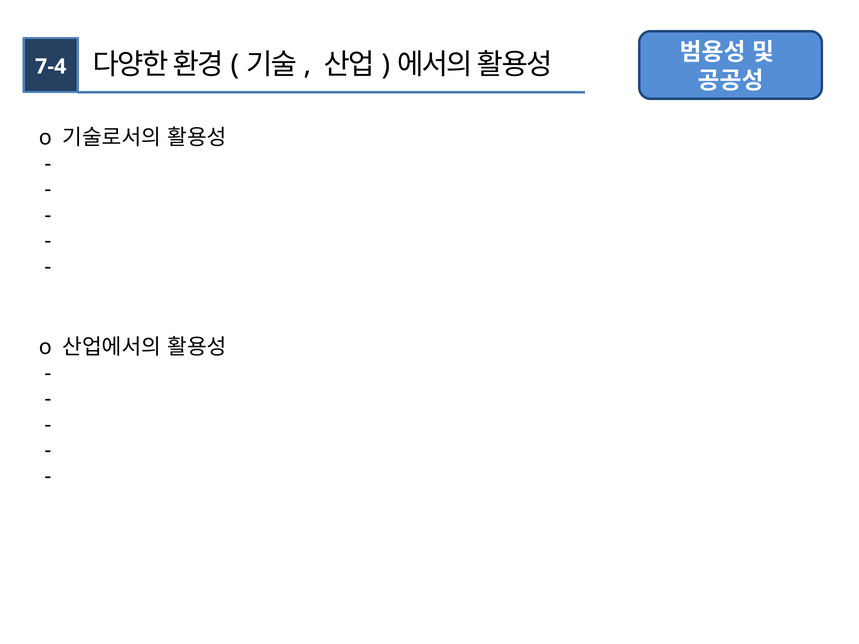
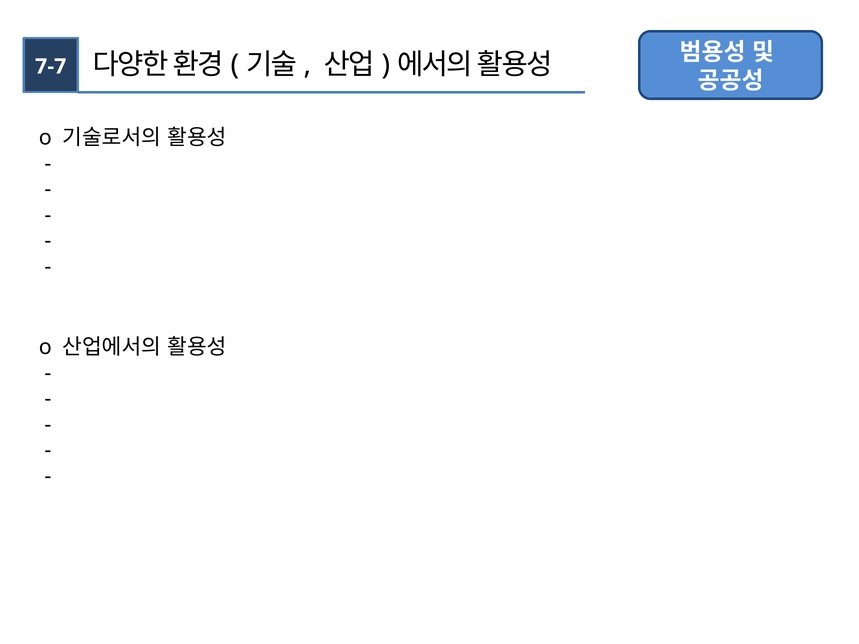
7-4: 7-4 -> 7-7 (51, 67)
